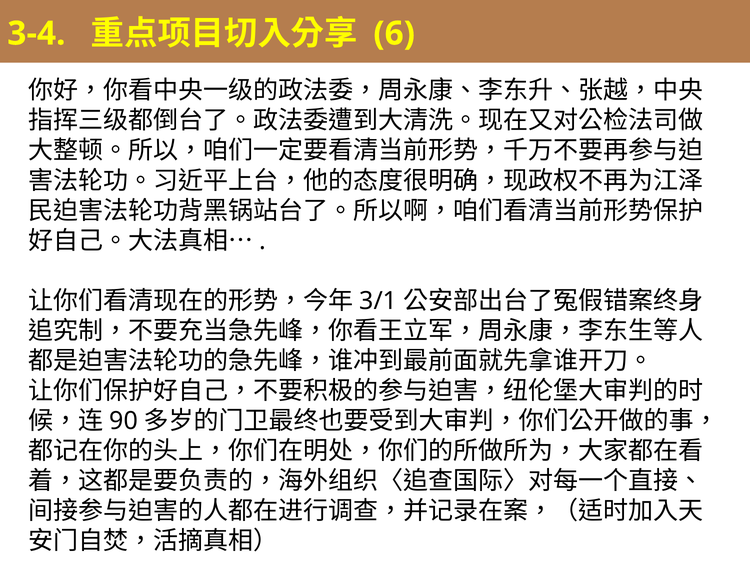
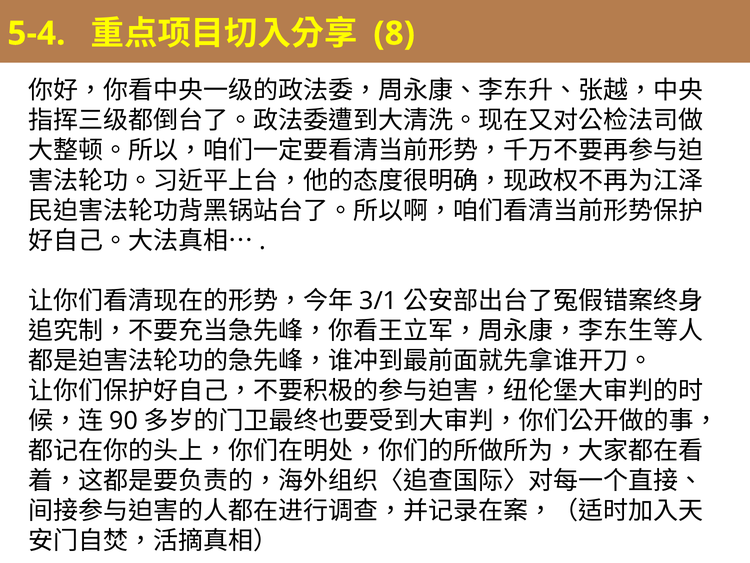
3-4: 3-4 -> 5-4 (36, 34)
6: 6 -> 8 (394, 34)
